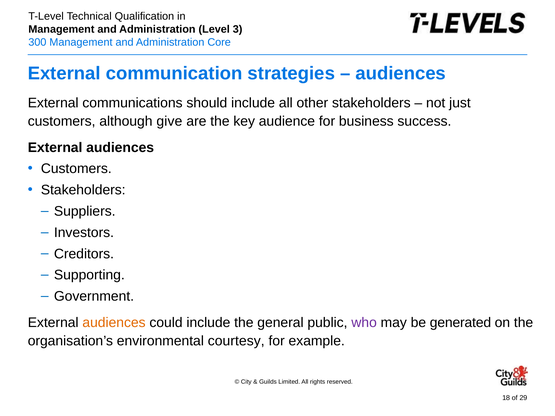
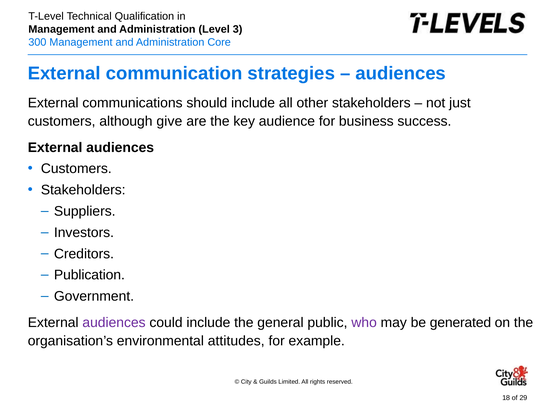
Supporting: Supporting -> Publication (89, 275)
audiences colour: orange -> purple (114, 323)
courtesy: courtesy -> attitudes (236, 341)
